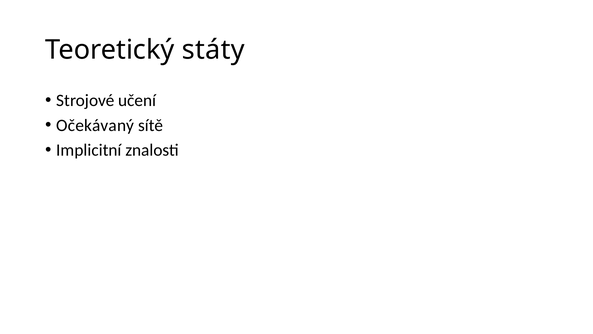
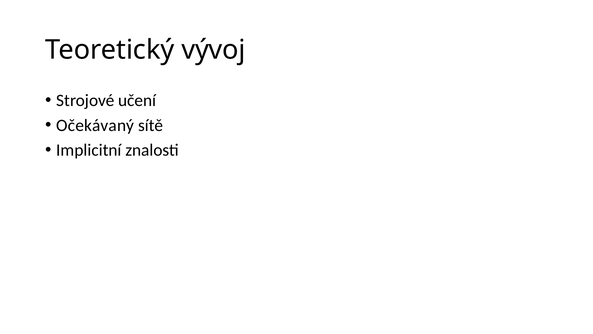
státy: státy -> vývoj (213, 50)
